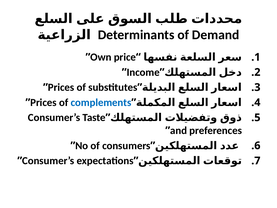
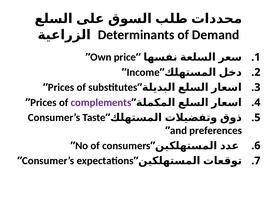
complements colour: blue -> purple (101, 102)
